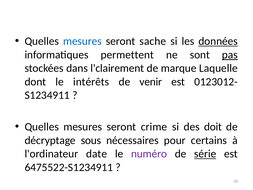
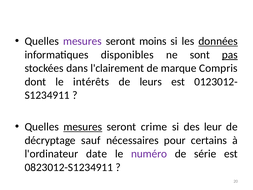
mesures colour: blue -> purple (82, 41)
sache: sache -> moins (153, 41)
permettent: permettent -> disponibles (127, 55)
Laquelle: Laquelle -> Compris (218, 68)
venir: venir -> leurs (151, 82)
mesures underline: none -> present (83, 127)
doit: doit -> leur (213, 127)
sous: sous -> sauf (91, 140)
série underline: present -> none (205, 154)
6475522-S1234911: 6475522-S1234911 -> 0823012-S1234911 (69, 167)
